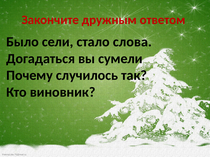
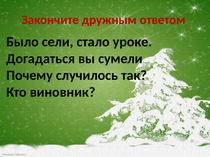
слова: слова -> уроке (132, 42)
